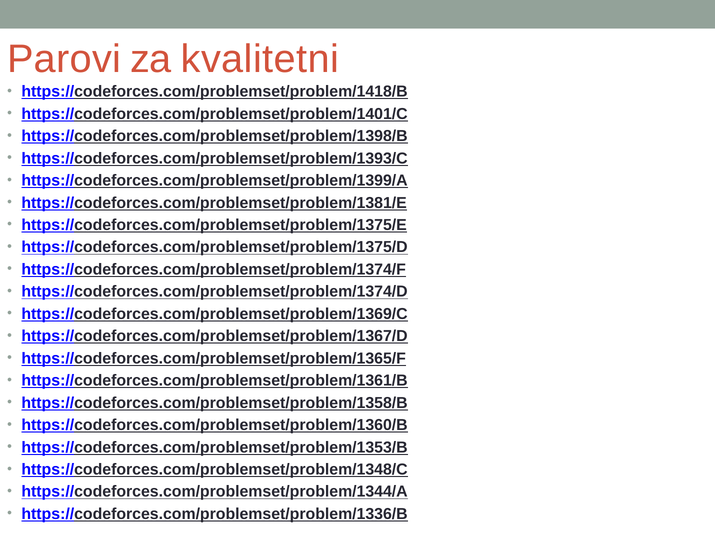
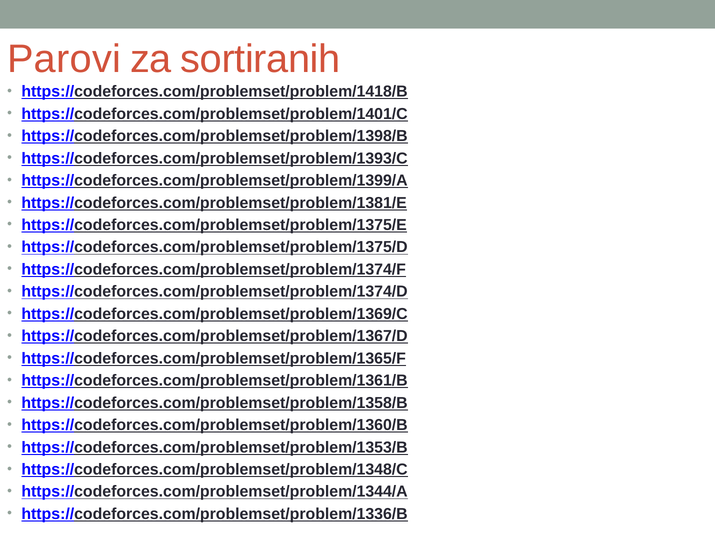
kvalitetni: kvalitetni -> sortiranih (260, 59)
